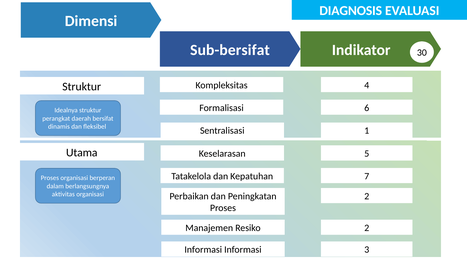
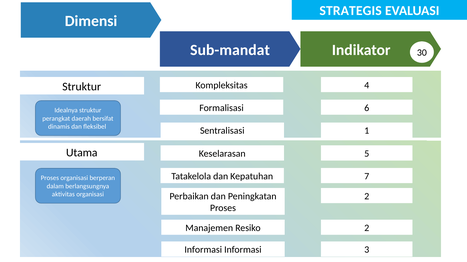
DIAGNOSIS: DIAGNOSIS -> STRATEGIS (351, 11)
Sub-bersifat: Sub-bersifat -> Sub-mandat (230, 50)
